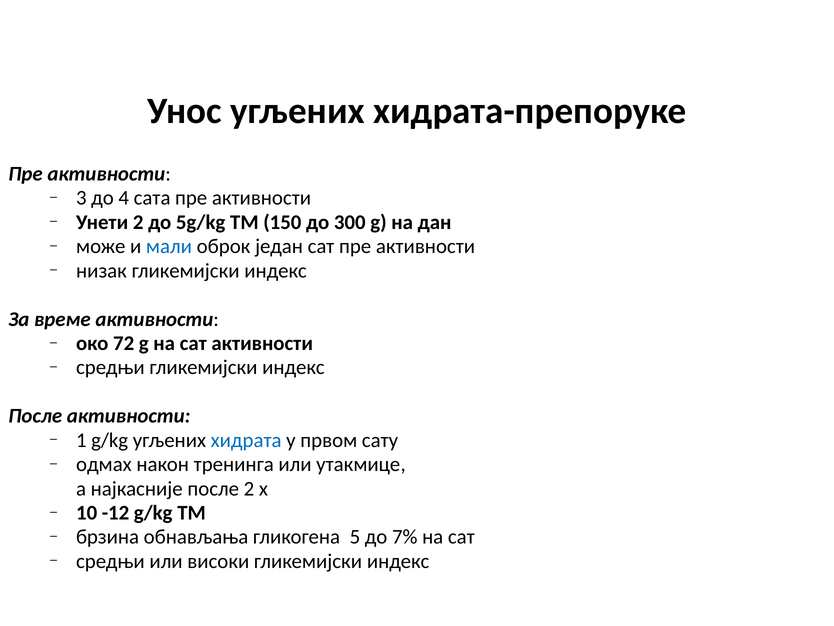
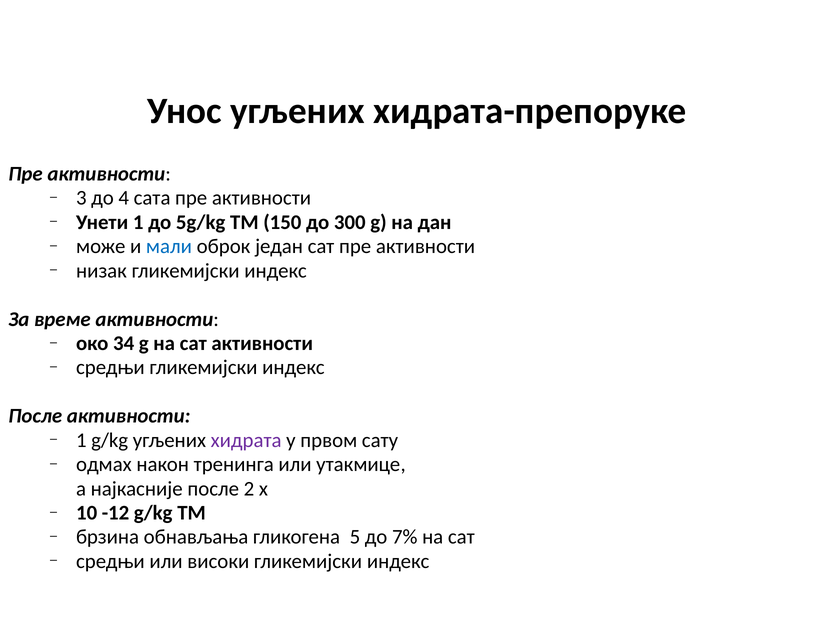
Унети 2: 2 -> 1 (138, 222)
72: 72 -> 34 (124, 343)
хидрата colour: blue -> purple (246, 440)
